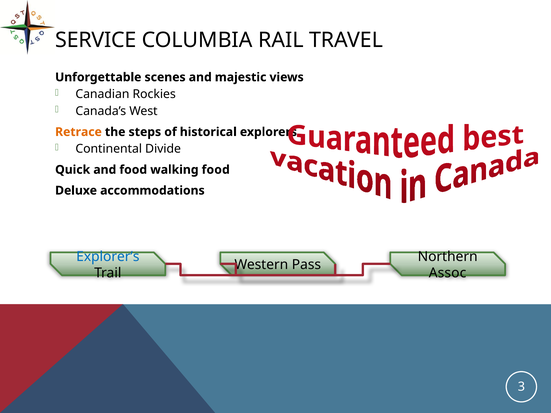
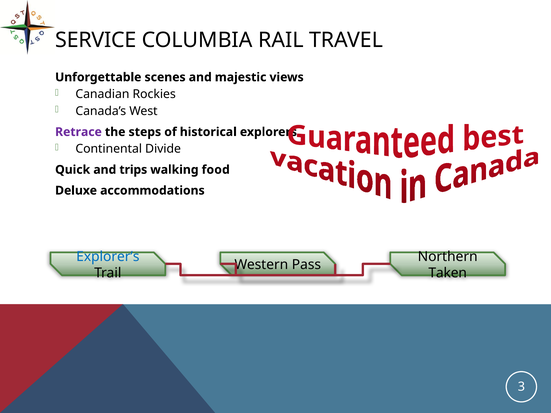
Retrace colour: orange -> purple (78, 132)
and food: food -> trips (133, 170)
Assoc: Assoc -> Taken (448, 273)
